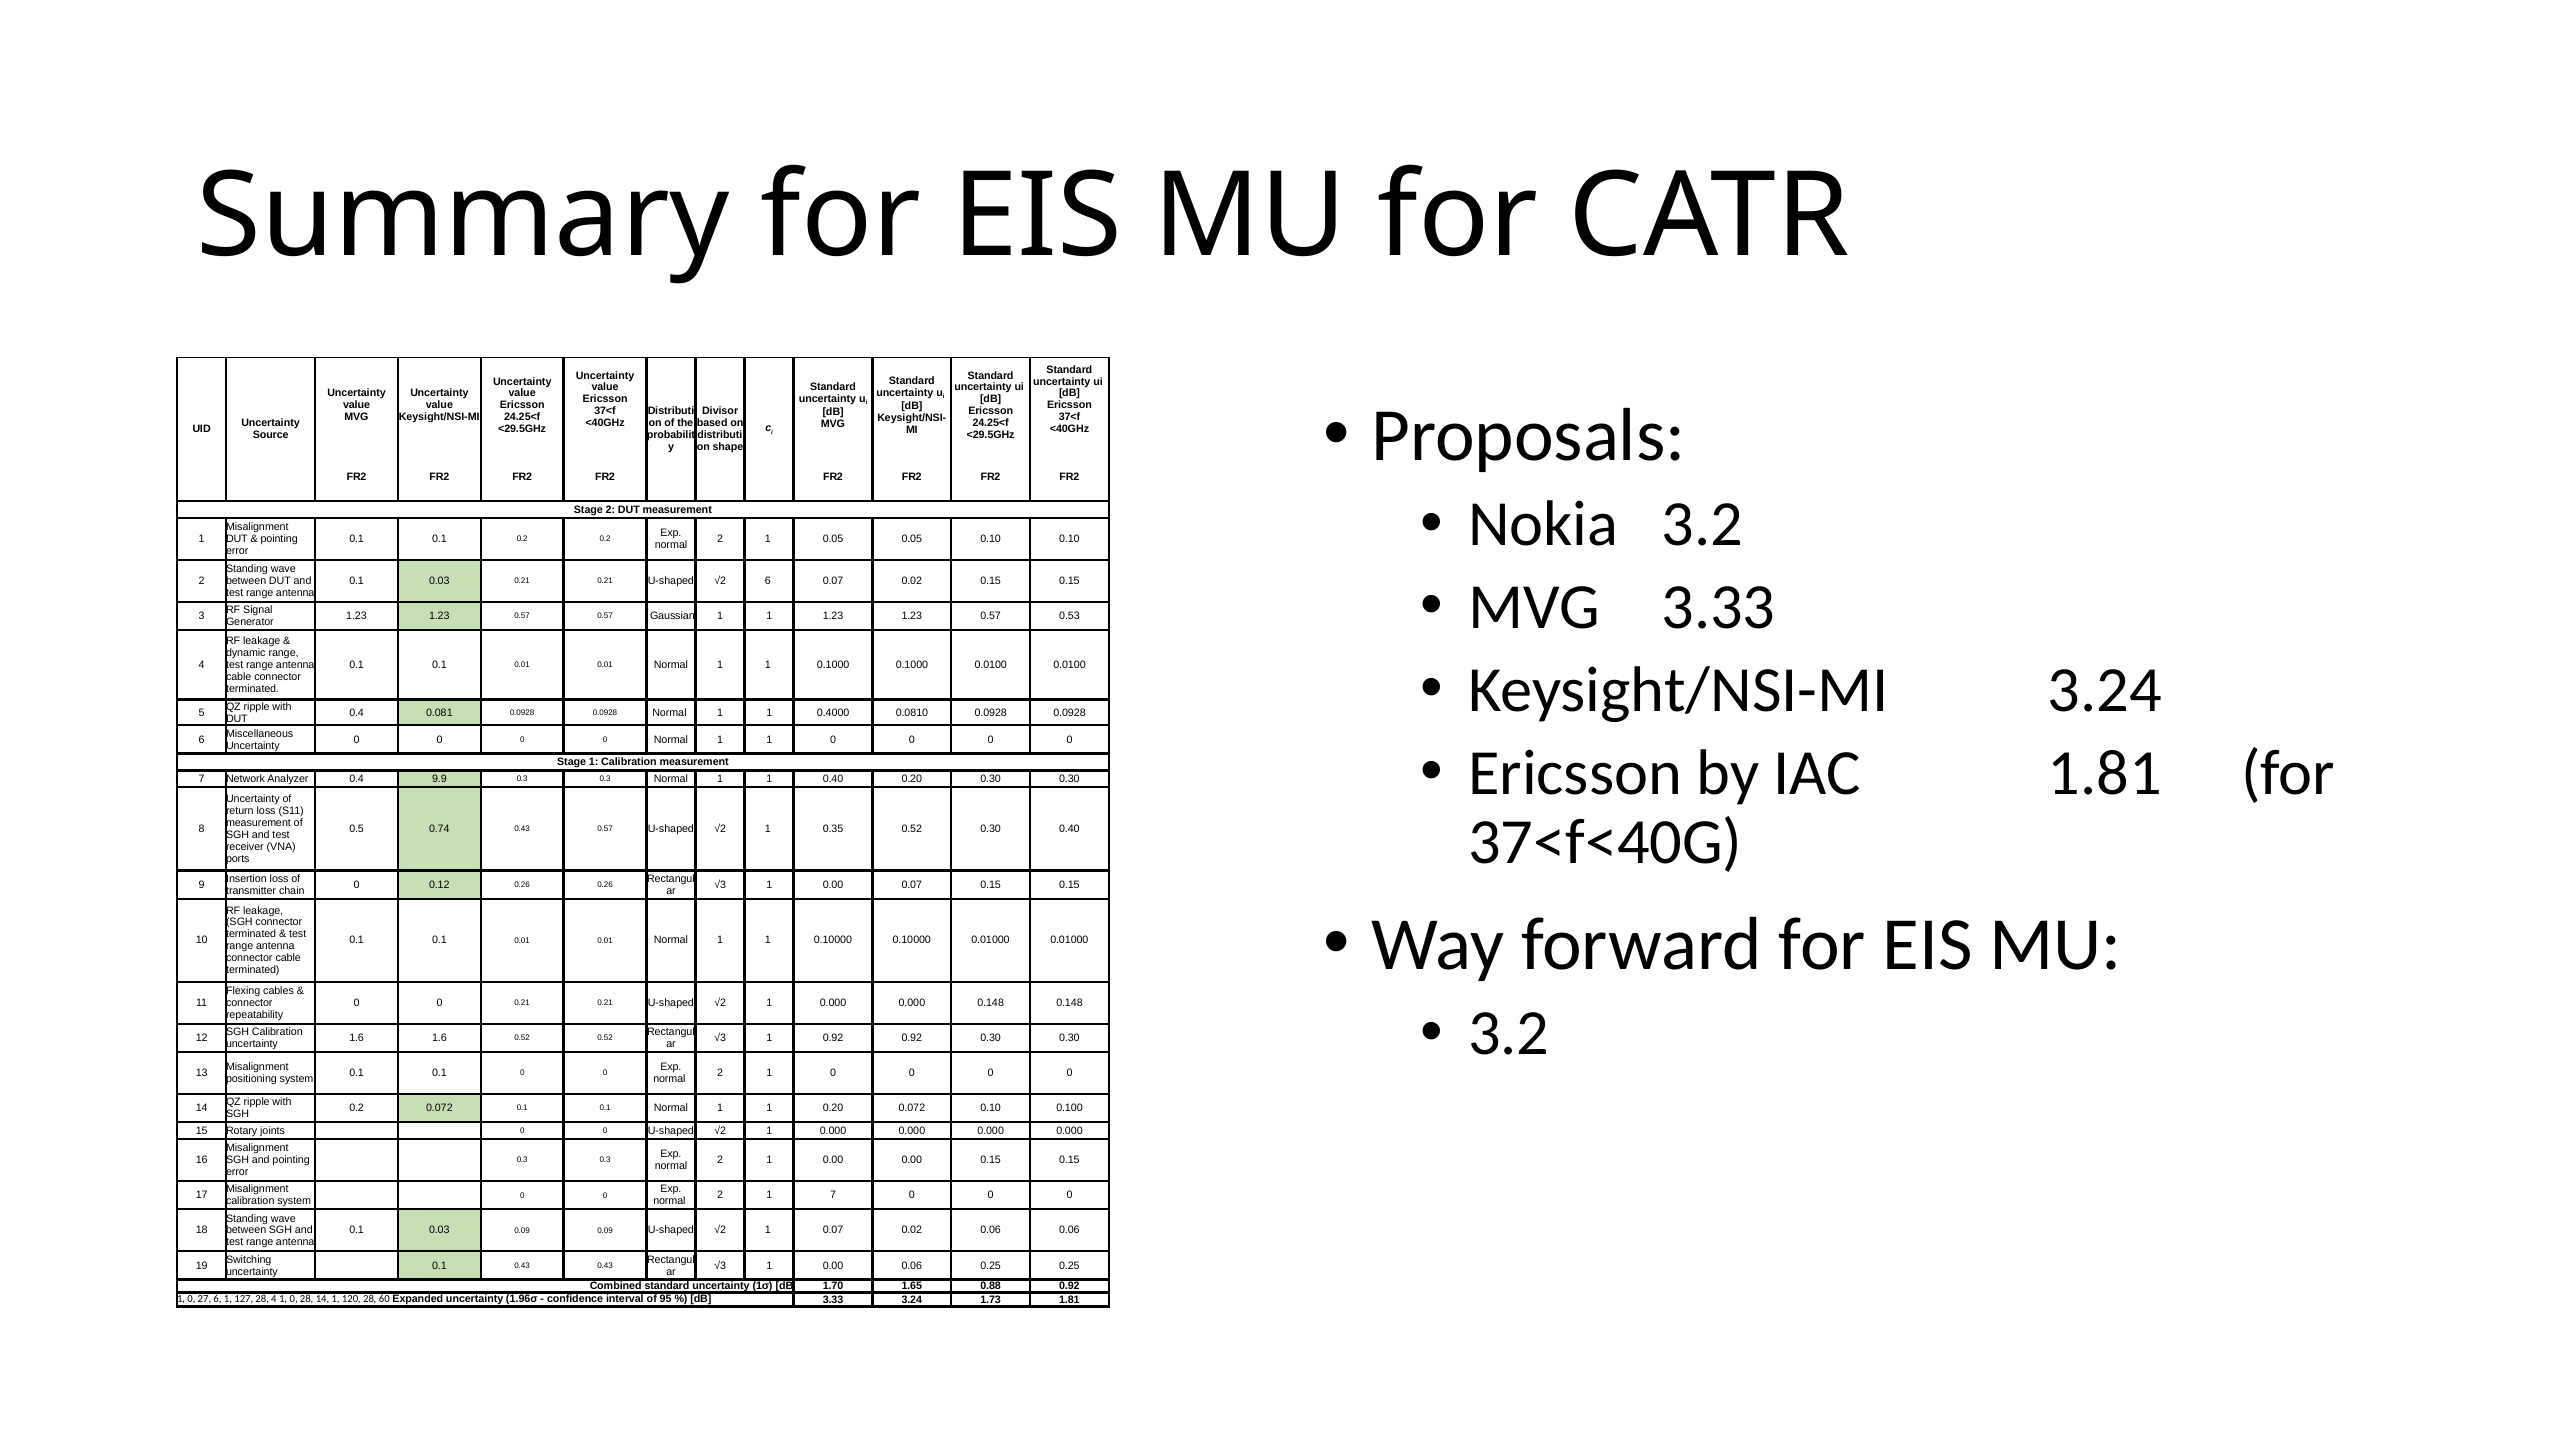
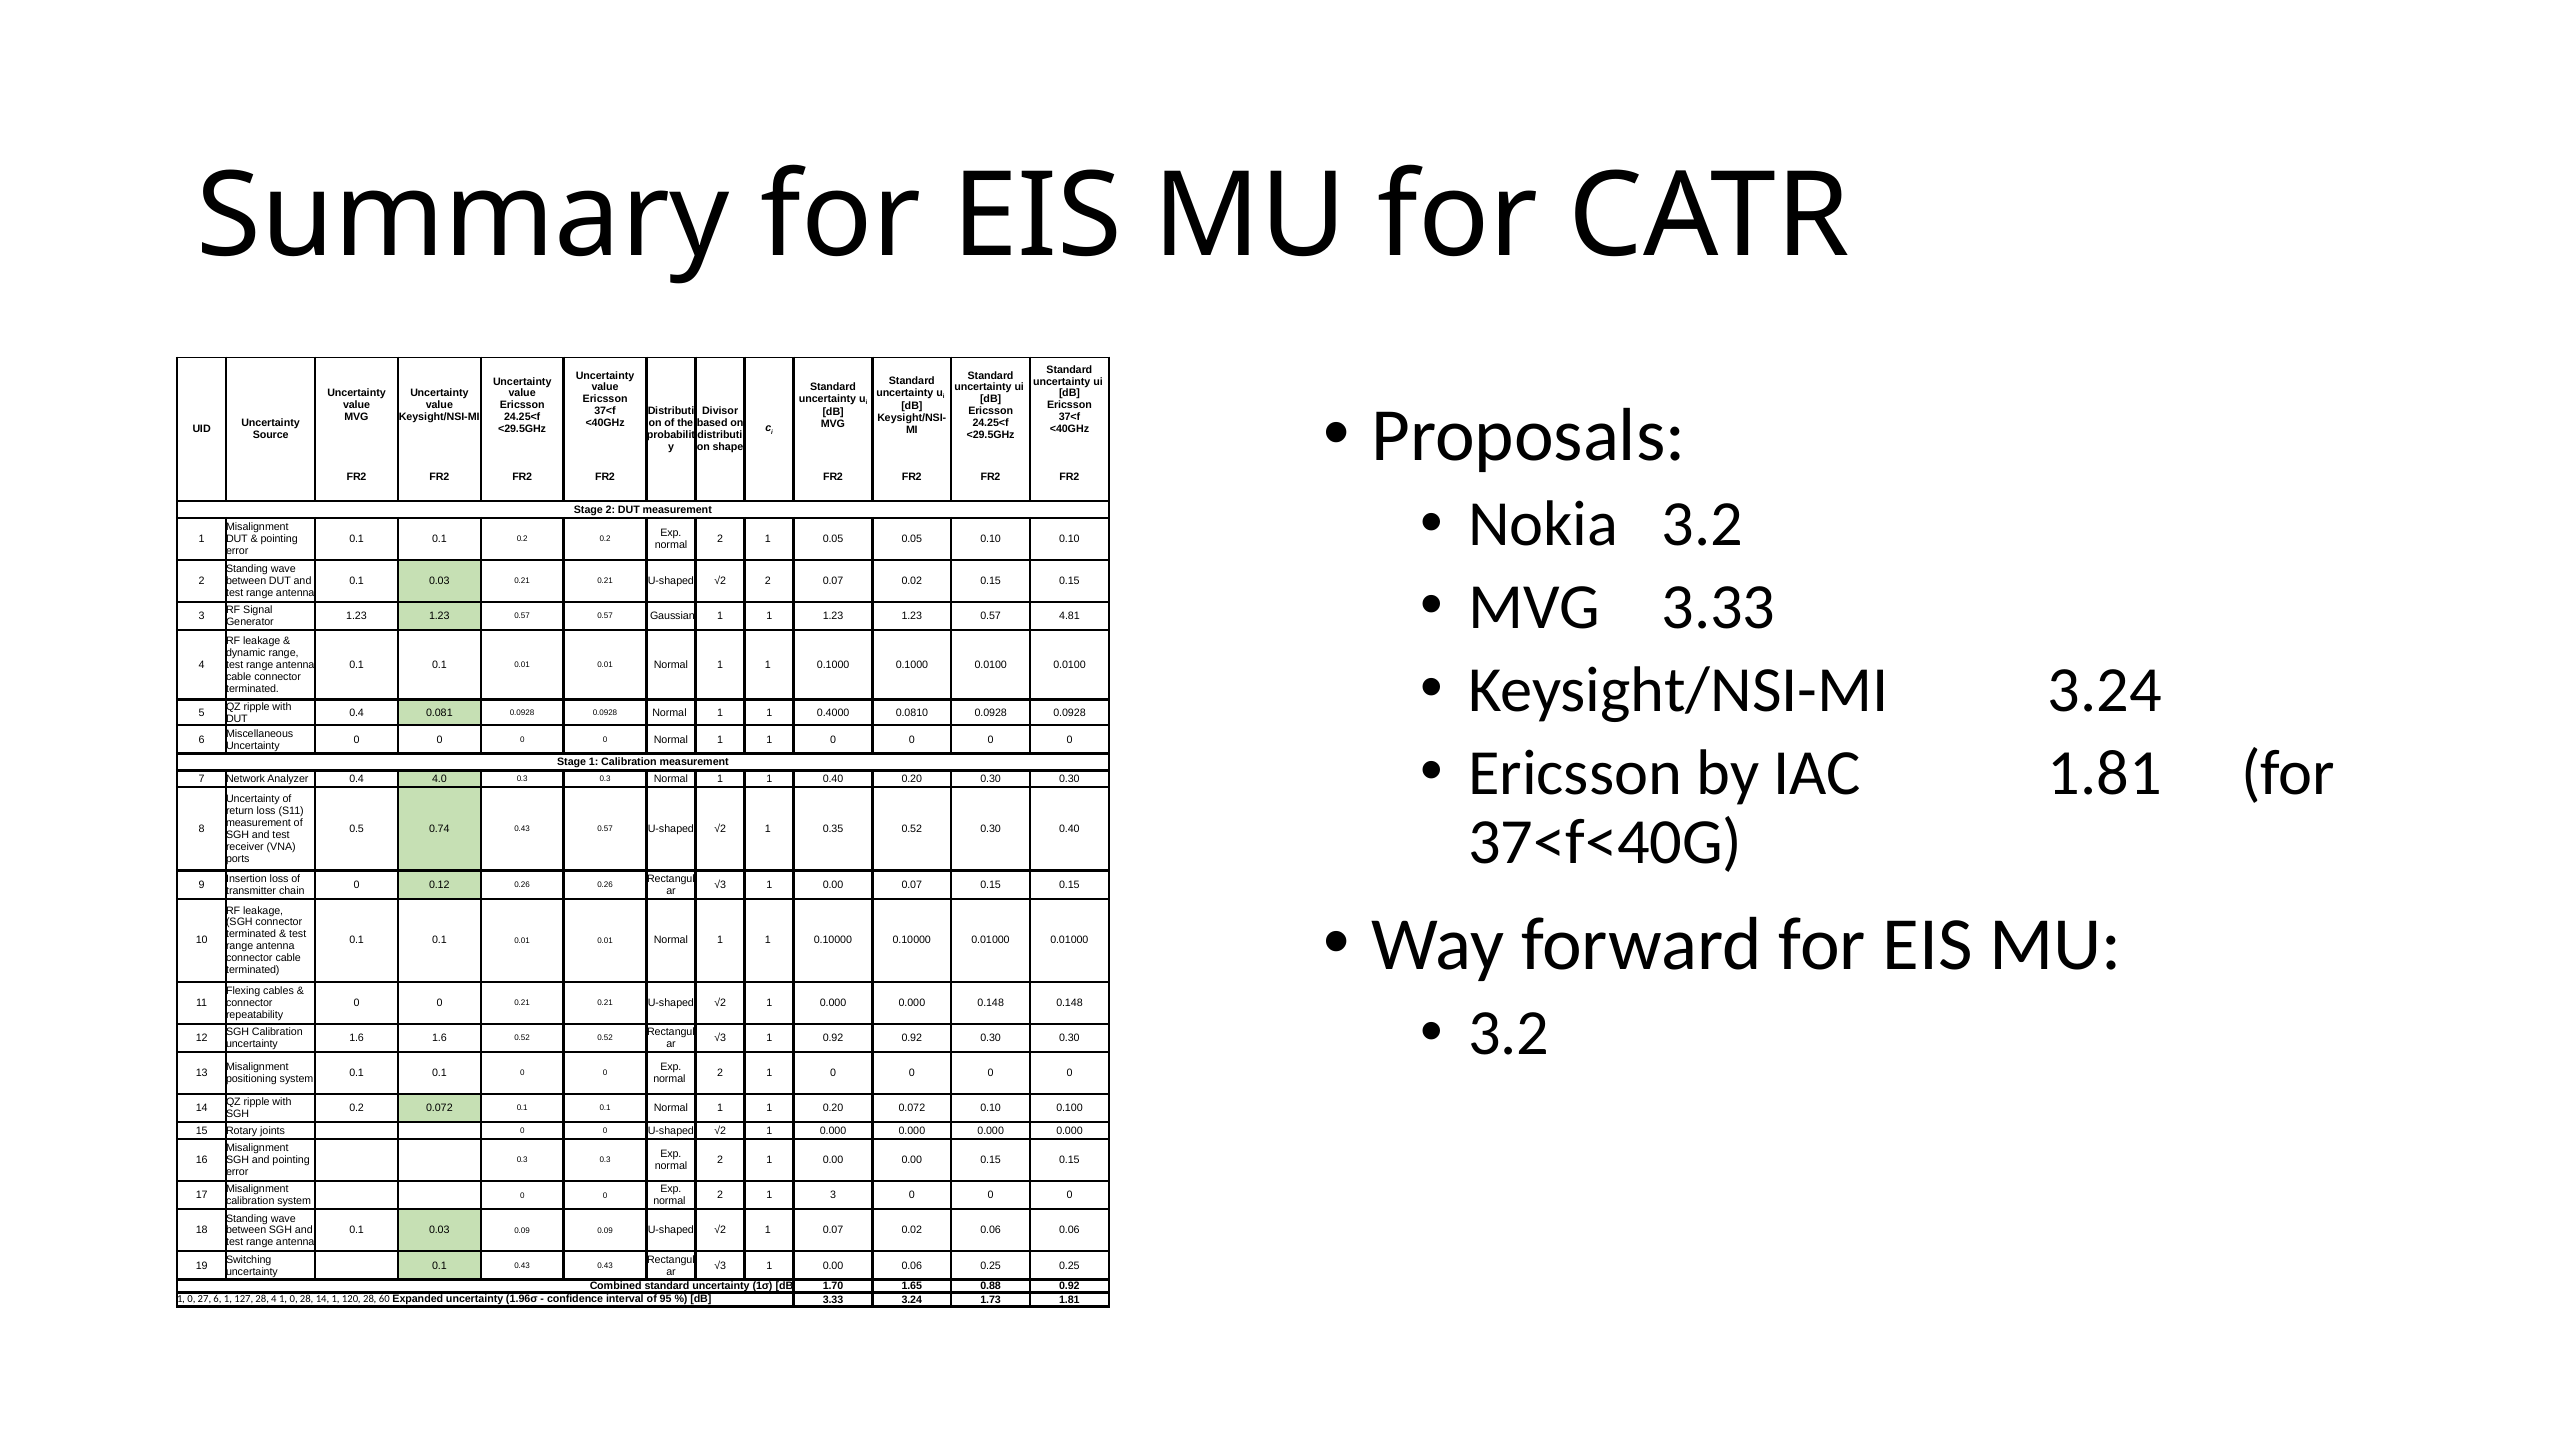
√2 6: 6 -> 2 (768, 581)
0.53: 0.53 -> 4.81 (1069, 616)
9.9: 9.9 -> 4.0 (439, 779)
1 7: 7 -> 3 (833, 1195)
